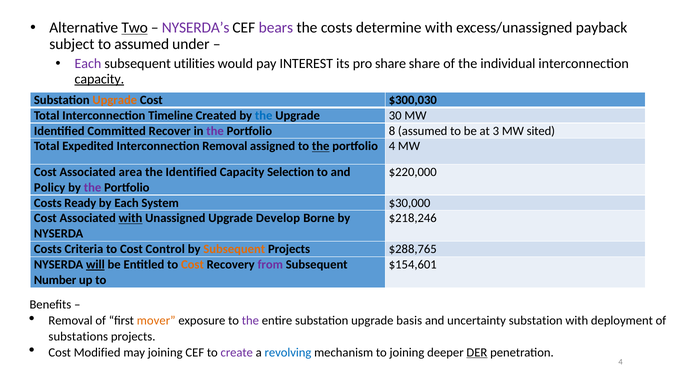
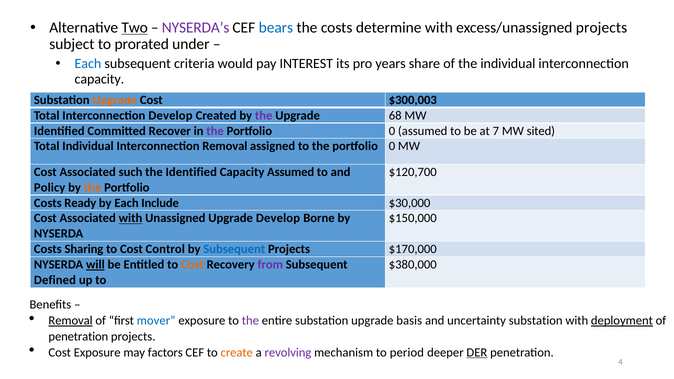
bears colour: purple -> blue (276, 28)
excess/unassigned payback: payback -> projects (602, 28)
to assumed: assumed -> prorated (142, 44)
Each colour: purple -> blue (88, 64)
utilities: utilities -> criteria (194, 64)
pro share: share -> years (391, 64)
capacity underline: present -> none (99, 79)
$300,030: $300,030 -> $300,003 (413, 100)
Interconnection Timeline: Timeline -> Develop (170, 115)
the colour: blue -> purple (264, 115)
30: 30 -> 68 (395, 115)
8: 8 -> 0 (392, 131)
3: 3 -> 7 (496, 131)
Total Expedited: Expedited -> Individual (88, 146)
the underline: present -> none (321, 146)
4: 4 -> 0 (392, 146)
area: area -> such (131, 172)
Capacity Selection: Selection -> Assumed (291, 172)
$220,000: $220,000 -> $120,700 (413, 172)
the colour: purple -> orange (93, 187)
System: System -> Include (160, 203)
$218,246: $218,246 -> $150,000 (413, 218)
Criteria: Criteria -> Sharing (84, 249)
Subsequent colour: orange -> blue (234, 249)
$288,765: $288,765 -> $170,000 (413, 249)
$154,601: $154,601 -> $380,000 (413, 265)
Number: Number -> Defined (55, 280)
Removal underline: none -> present (71, 321)
mover colour: orange -> blue (156, 321)
deployment underline: none -> present (622, 321)
substations: substations -> penetration (78, 337)
Cost Modified: Modified -> Exposure (97, 352)
may joining: joining -> factors (165, 352)
create colour: purple -> orange (237, 352)
revolving colour: blue -> purple (288, 352)
to joining: joining -> period (407, 352)
